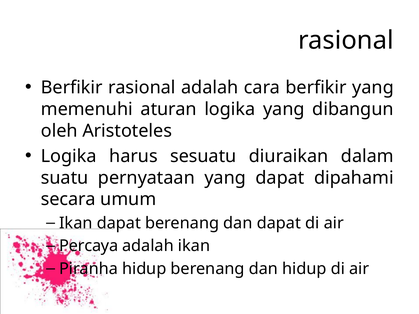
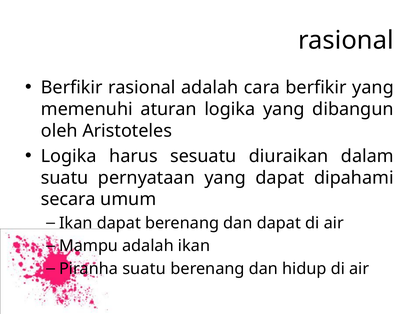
Percaya: Percaya -> Mampu (89, 246)
Piranha hidup: hidup -> suatu (144, 269)
